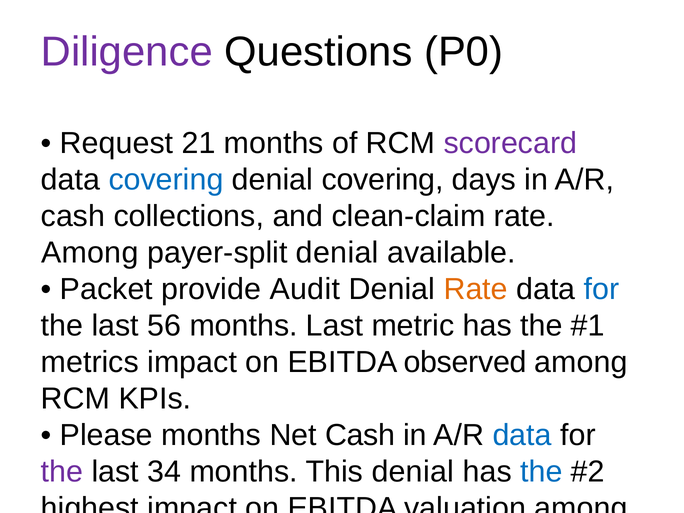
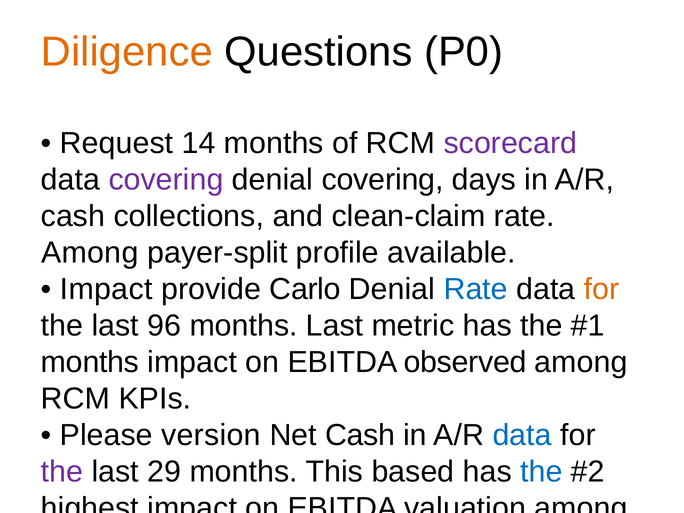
Diligence colour: purple -> orange (127, 52)
21: 21 -> 14 (199, 143)
covering colour: blue -> purple (166, 180)
payer-split denial: denial -> profile (337, 253)
Packet: Packet -> Impact (106, 289)
Audit: Audit -> Carlo (305, 289)
Rate colour: orange -> blue (476, 289)
for colour: blue -> orange (602, 289)
56: 56 -> 96 (164, 326)
metrics: metrics -> months (90, 362)
Please months: months -> version (211, 435)
34: 34 -> 29 (164, 472)
This denial: denial -> based (413, 472)
